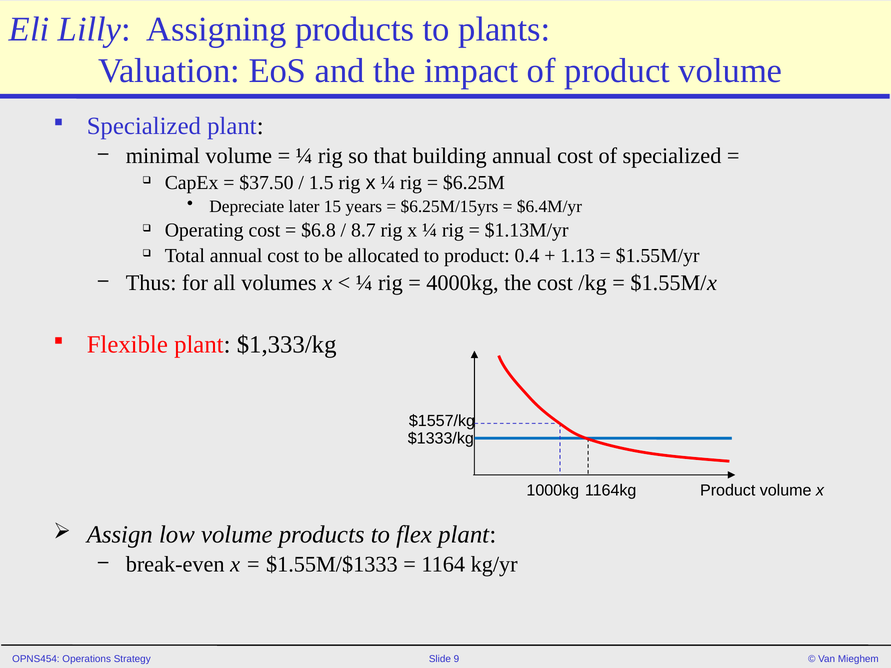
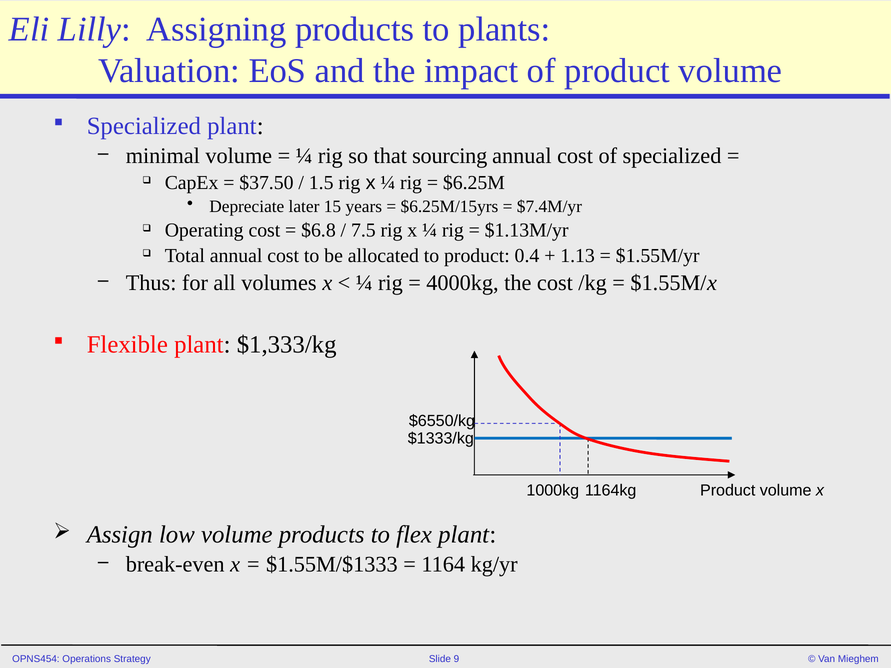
building: building -> sourcing (450, 156)
$6.4M/yr: $6.4M/yr -> $7.4M/yr (549, 206)
8.7: 8.7 -> 7.5 (363, 230)
$1557/kg: $1557/kg -> $6550/kg (442, 421)
